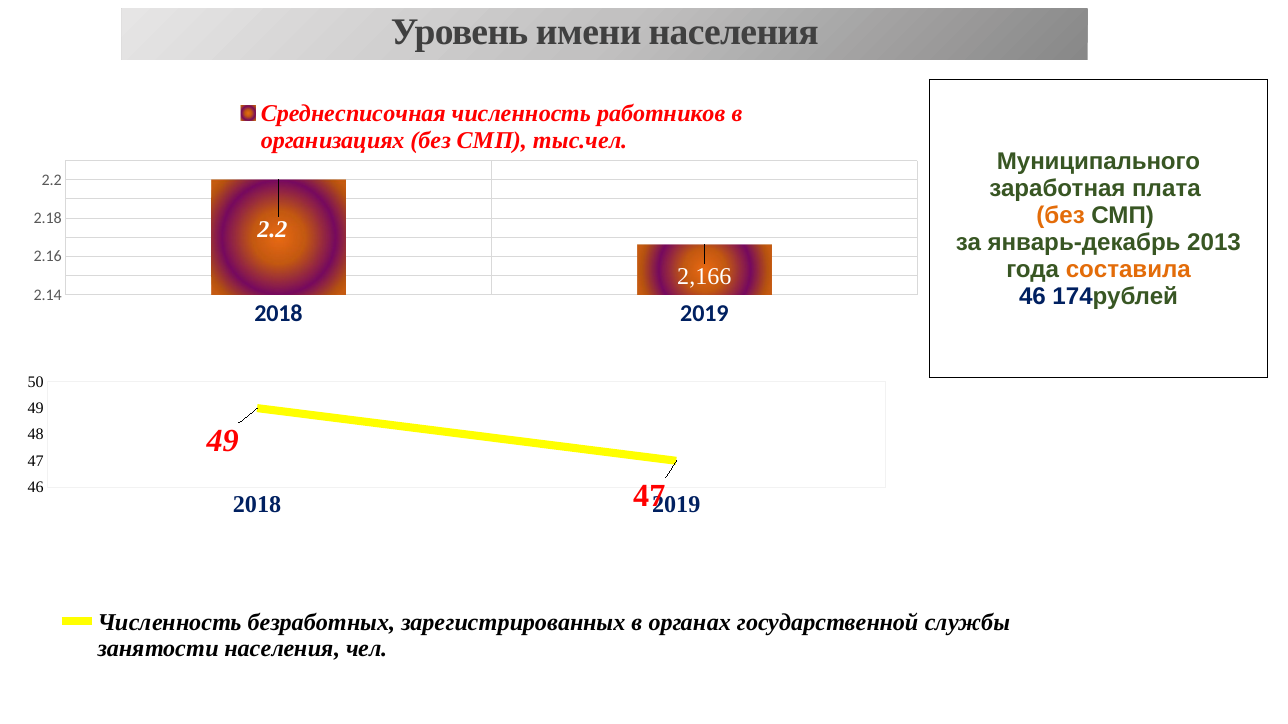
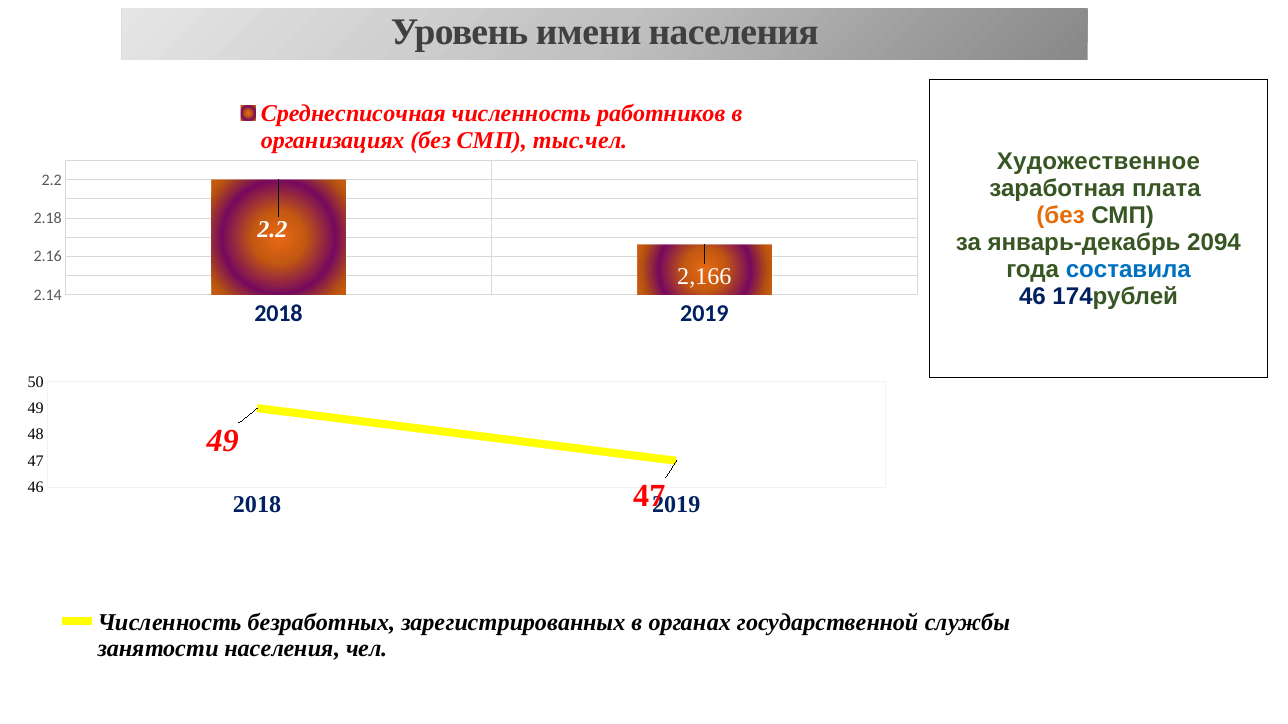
Муниципального: Муниципального -> Художественное (1098, 161)
2013: 2013 -> 2094 (1214, 242)
составила colour: orange -> blue (1128, 269)
